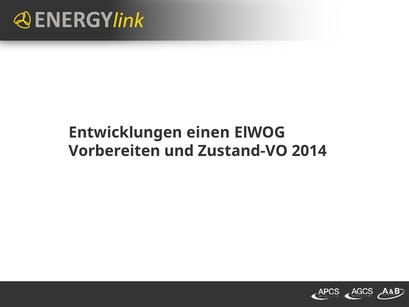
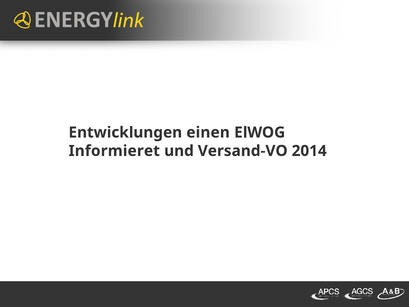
Vorbereiten: Vorbereiten -> Informieret (114, 151)
Zustand-VO: Zustand-VO -> Versand-VO (243, 151)
